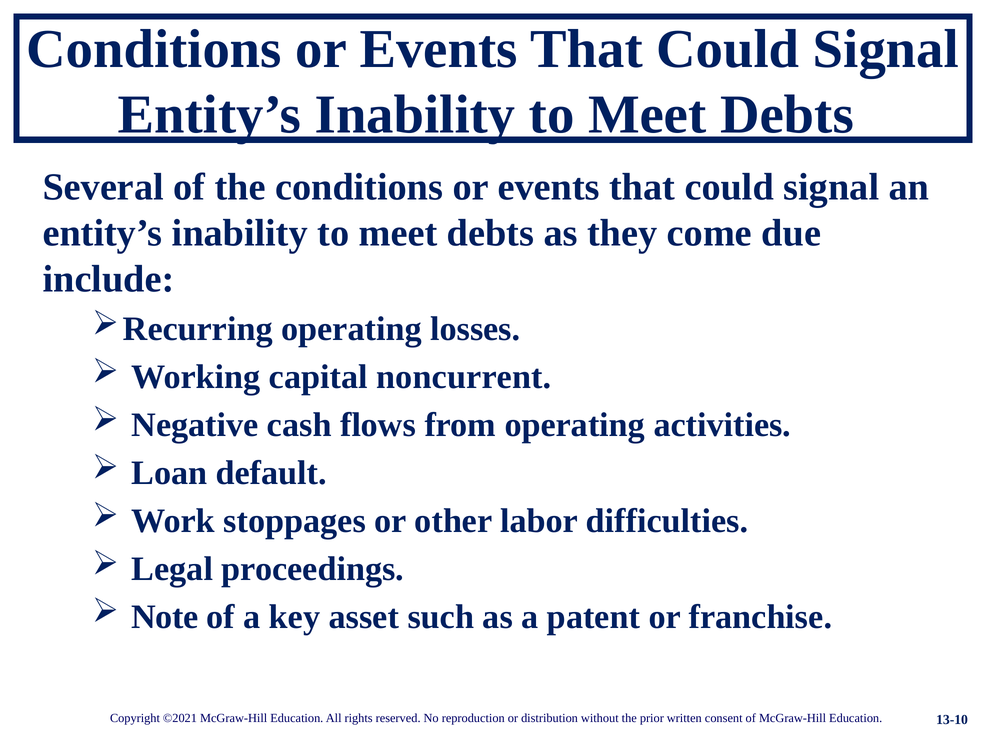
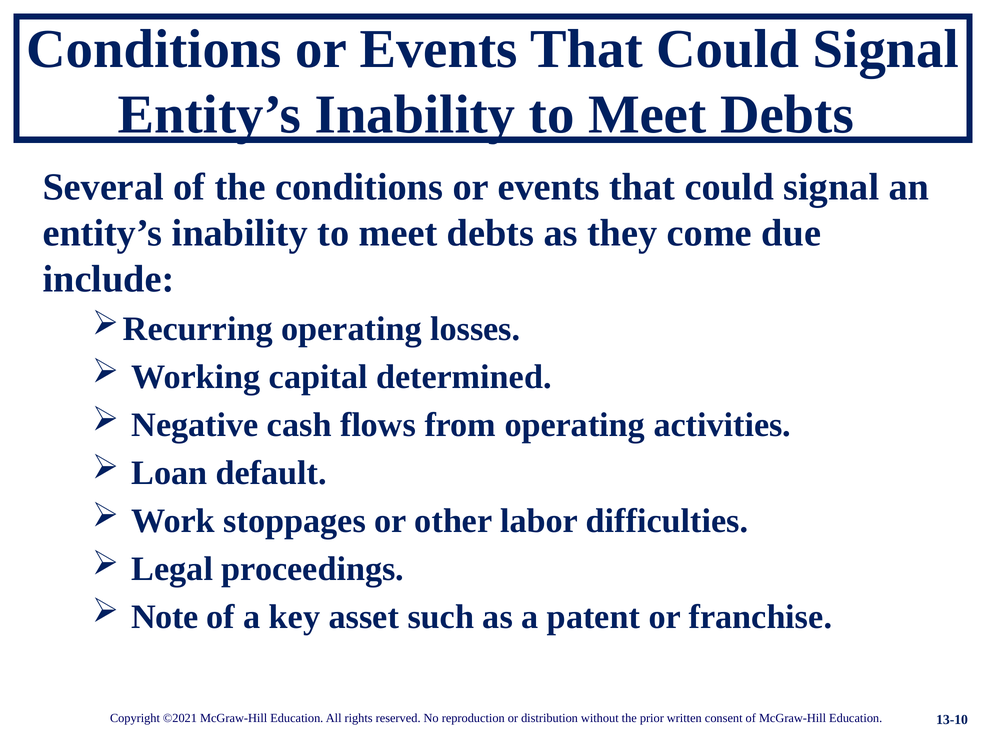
noncurrent: noncurrent -> determined (464, 377)
